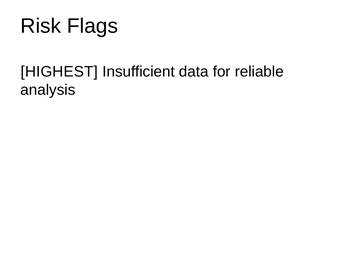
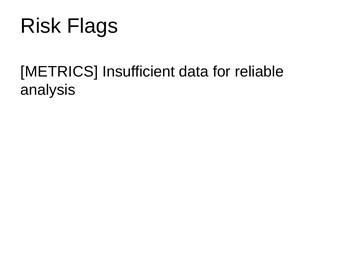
HIGHEST: HIGHEST -> METRICS (59, 72)
